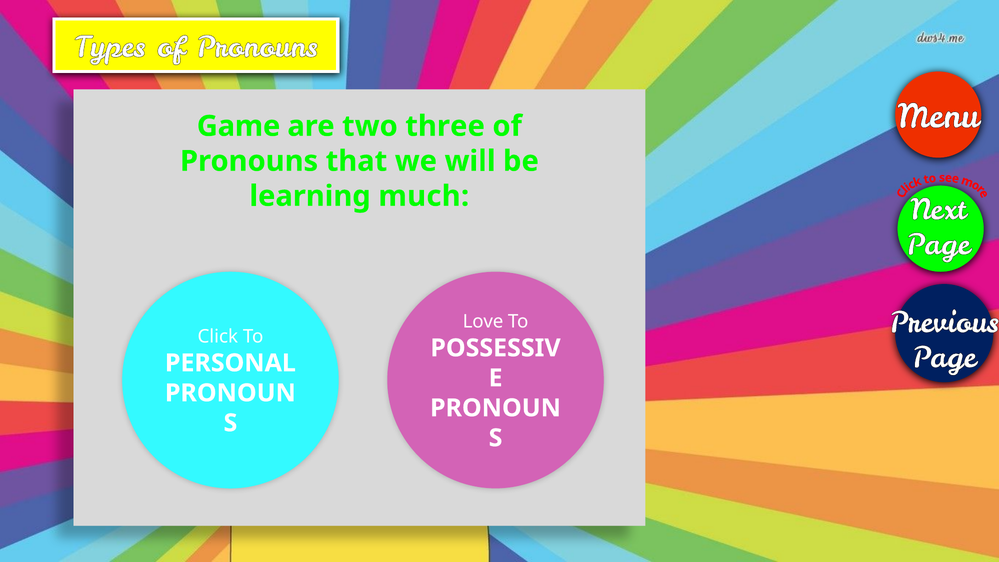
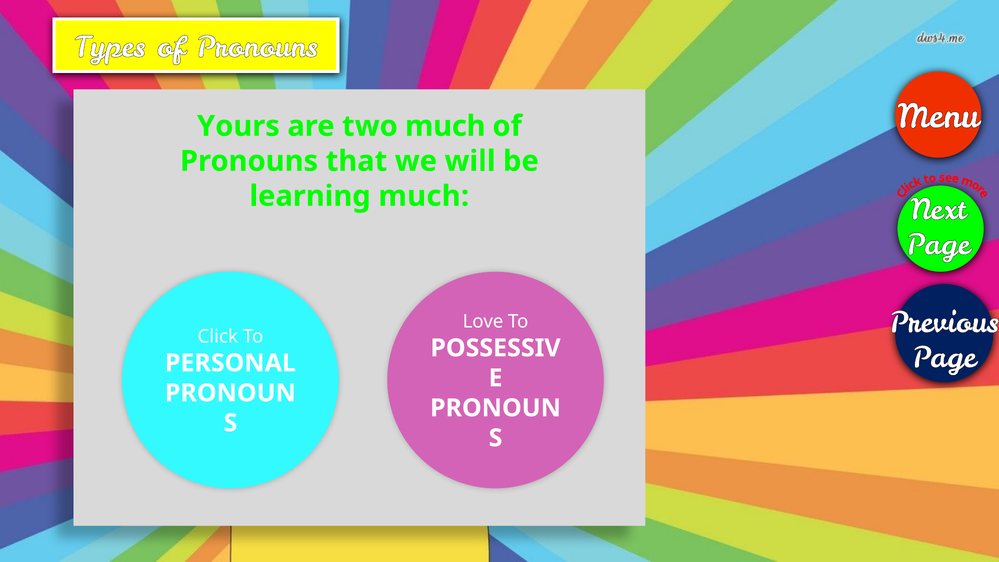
Game: Game -> Yours (238, 126)
two three: three -> much (445, 126)
